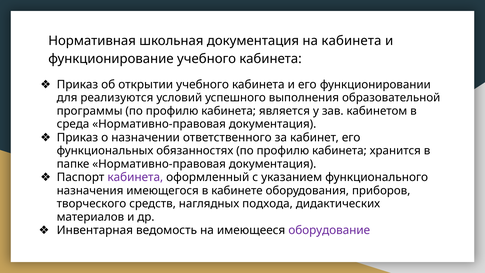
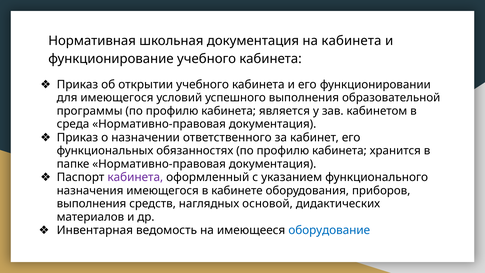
для реализуются: реализуются -> имеющегося (117, 98)
творческого: творческого -> выполнения (91, 204)
подхода: подхода -> основой (268, 204)
оборудование colour: purple -> blue (329, 230)
